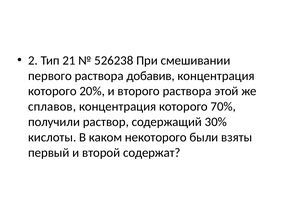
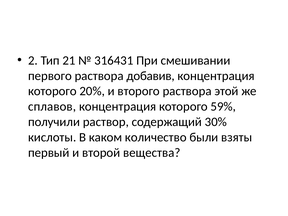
526238: 526238 -> 316431 (114, 60)
70%: 70% -> 59% (223, 107)
некоторого: некоторого -> количество (156, 137)
содержат: содержат -> вещества (152, 153)
